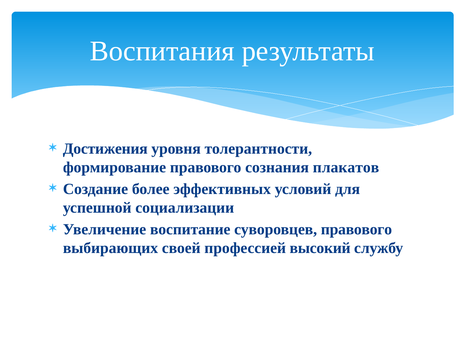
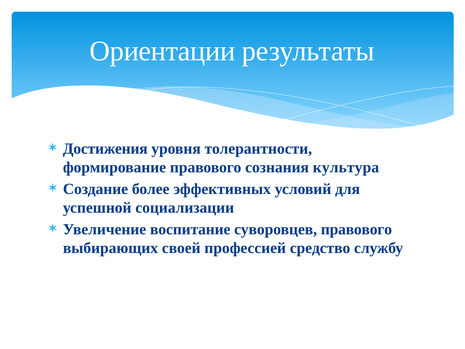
Воспитания: Воспитания -> Ориентации (162, 51)
плакатов: плакатов -> культура (346, 167)
высокий: высокий -> средство (320, 248)
